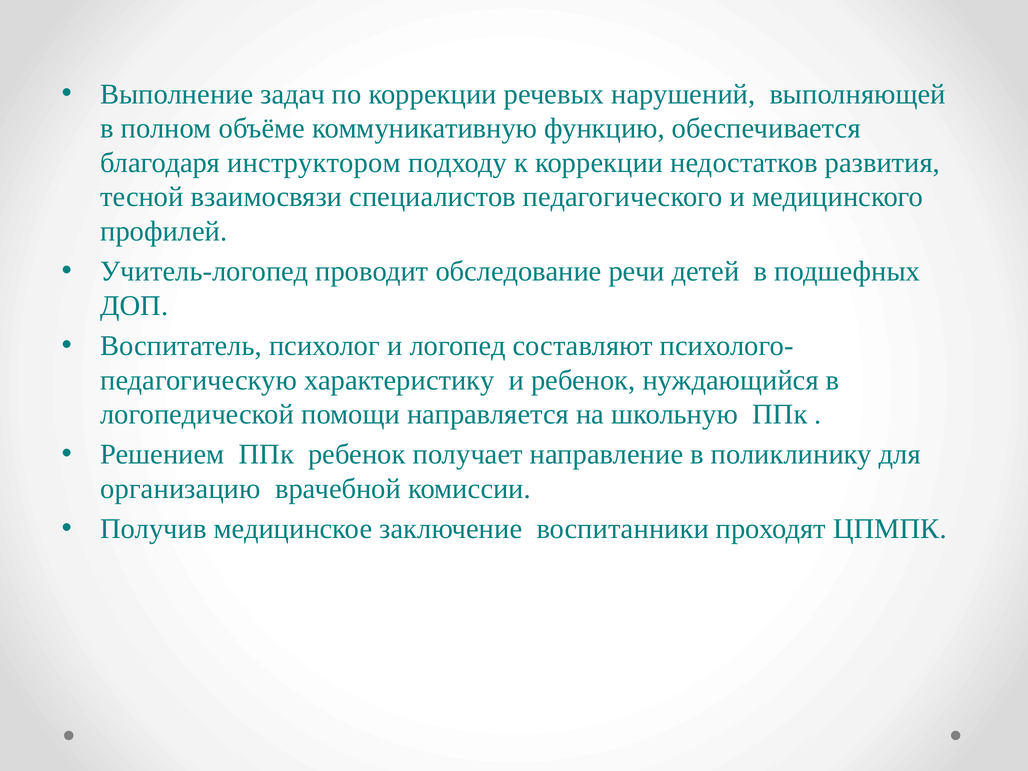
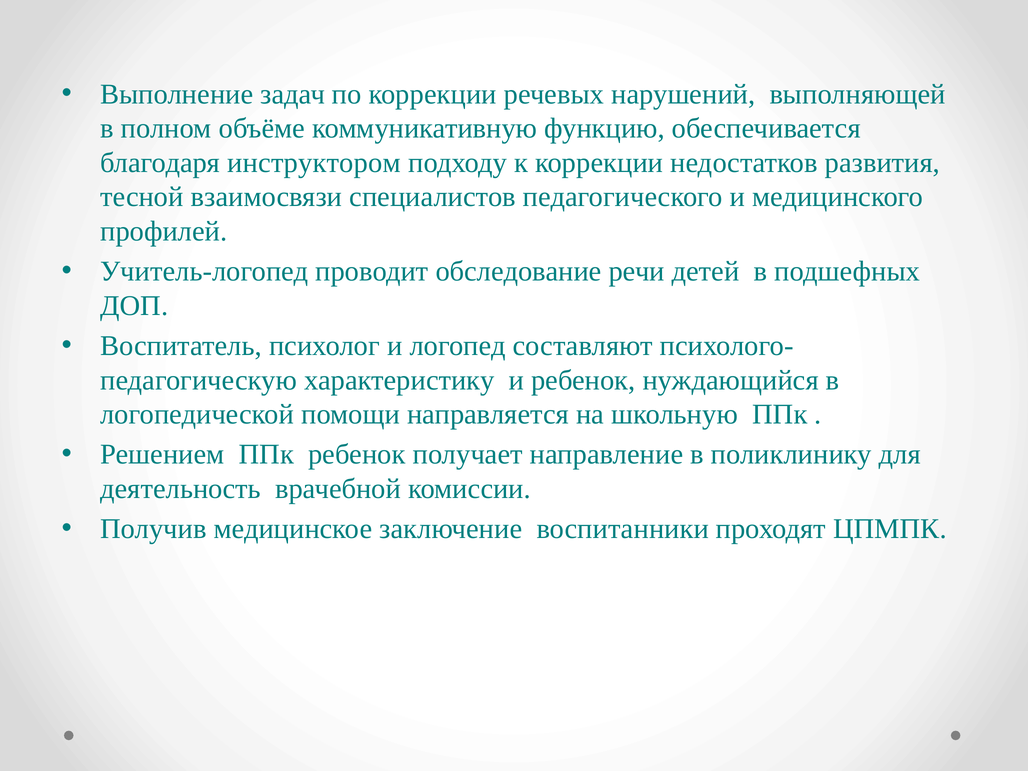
организацию: организацию -> деятельность (181, 489)
